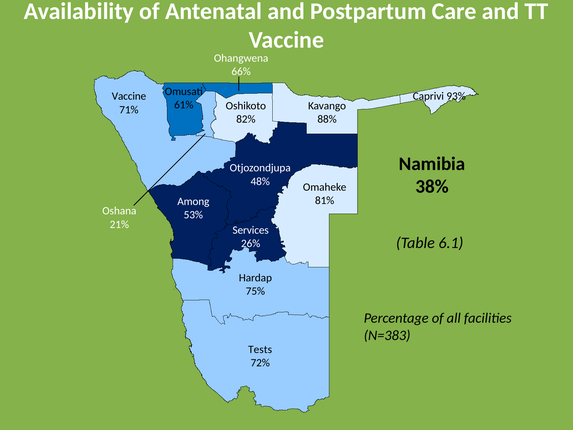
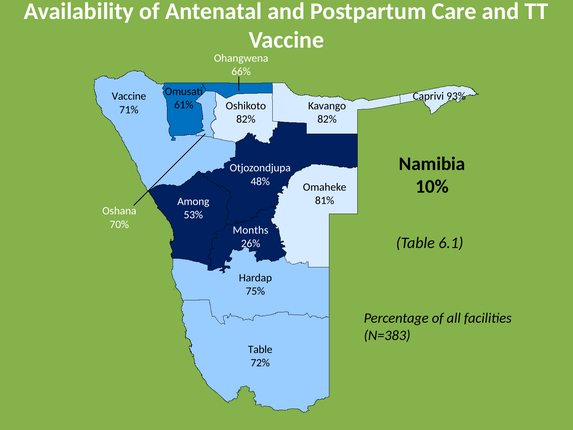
88%: 88% -> 82% (327, 119)
38%: 38% -> 10% (432, 187)
21%: 21% -> 70% (119, 224)
Services: Services -> Months (251, 230)
Tests: Tests -> Table (260, 349)
